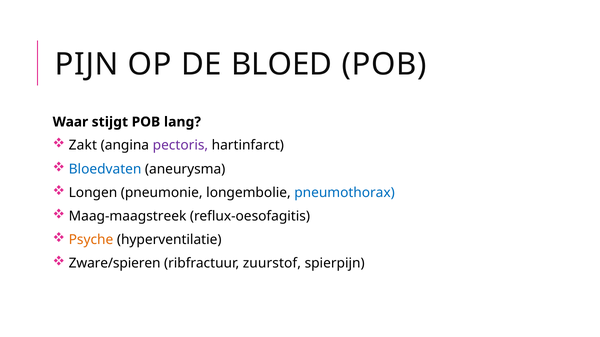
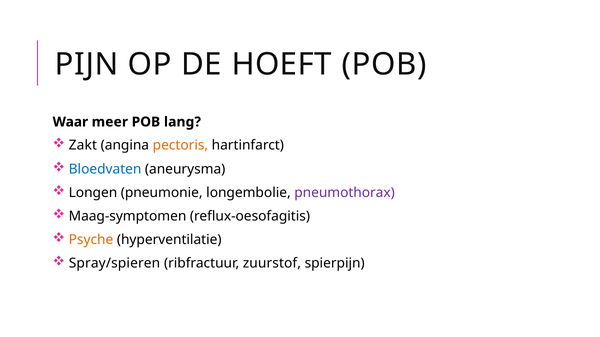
BLOED: BLOED -> HOEFT (282, 64)
stijgt: stijgt -> meer (110, 122)
pectoris colour: purple -> orange (180, 146)
pneumothorax colour: blue -> purple (345, 193)
Maag-maagstreek: Maag-maagstreek -> Maag-symptomen (128, 216)
Zware/spieren: Zware/spieren -> Spray/spieren (115, 264)
